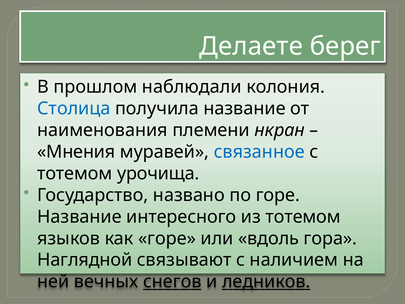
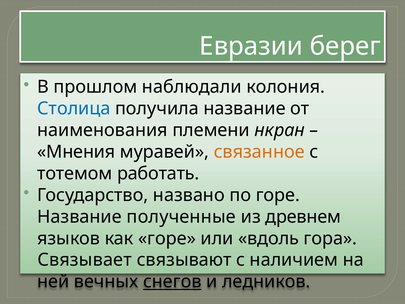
Делаете: Делаете -> Евразии (251, 46)
связанное colour: blue -> orange (259, 152)
урочища: урочища -> работать (158, 173)
интересного: интересного -> полученные (181, 217)
из тотемом: тотемом -> древнем (303, 217)
Наглядной: Наглядной -> Связывает (85, 260)
ледников underline: present -> none (266, 281)
